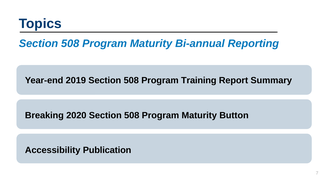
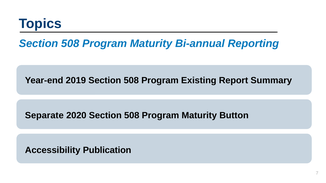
Training: Training -> Existing (199, 81)
Breaking: Breaking -> Separate (44, 116)
